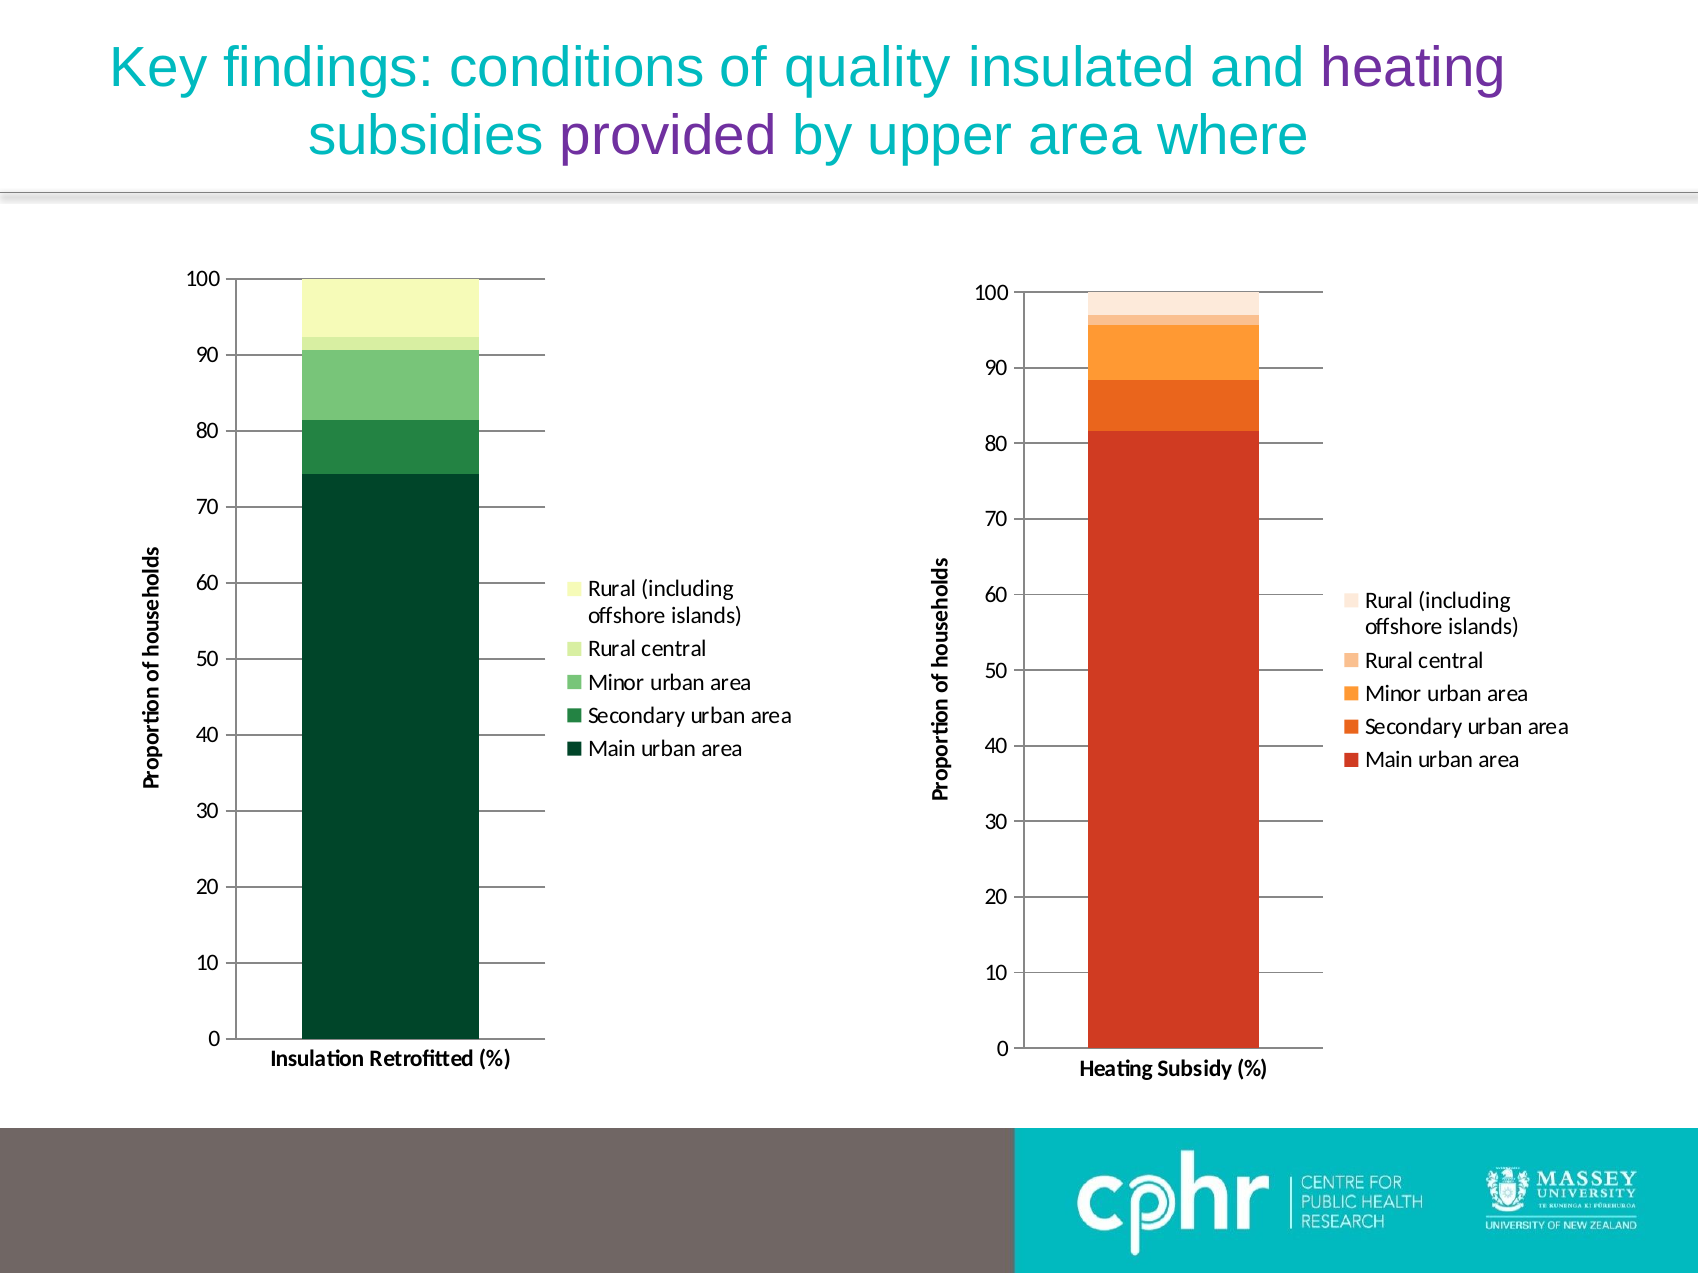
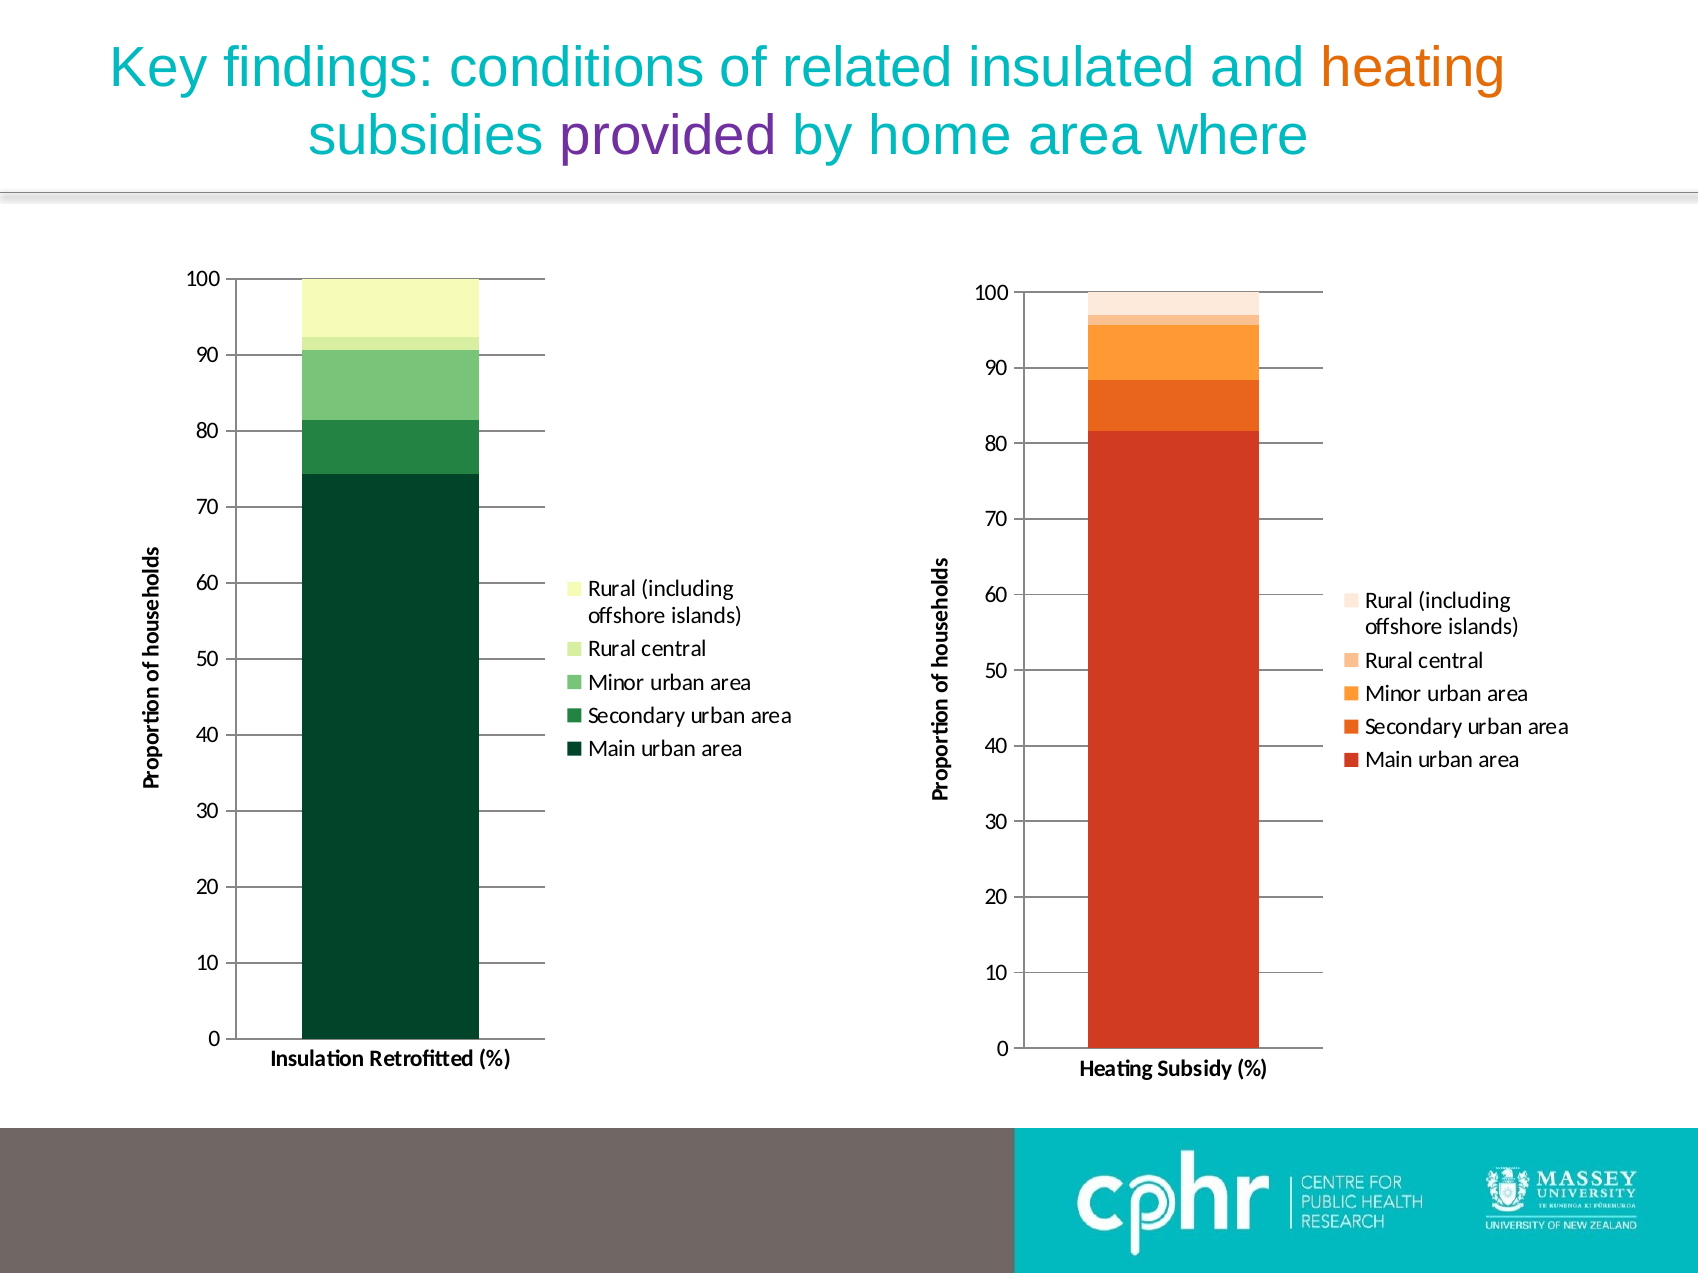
quality: quality -> related (868, 68)
heating colour: purple -> orange (1414, 68)
upper: upper -> home (940, 136)
